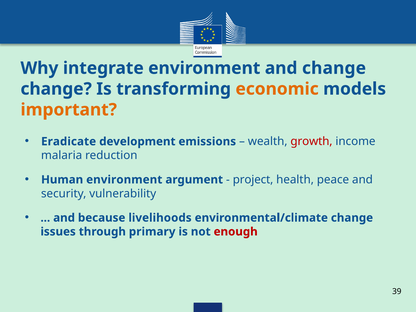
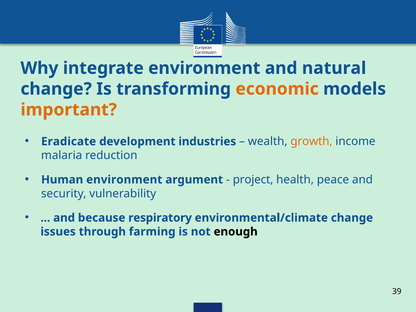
and change: change -> natural (334, 68)
emissions: emissions -> industries (207, 142)
growth colour: red -> orange (311, 142)
livelihoods: livelihoods -> respiratory (160, 218)
primary: primary -> farming (152, 232)
enough colour: red -> black (236, 232)
